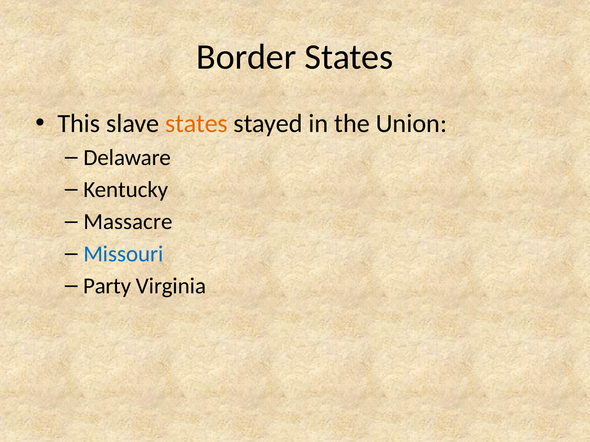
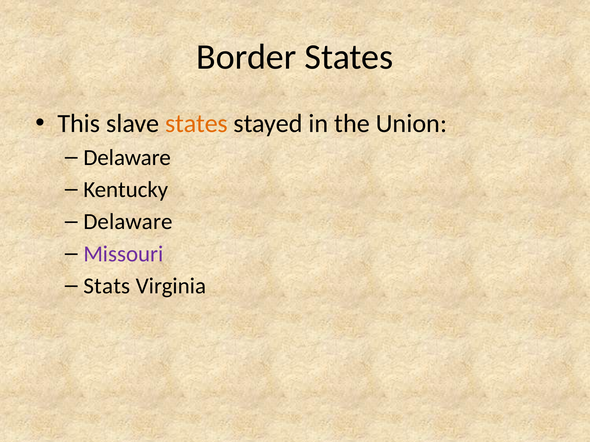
Massacre: Massacre -> Delaware (128, 222)
Missouri colour: blue -> purple (123, 254)
Party: Party -> Stats (107, 286)
